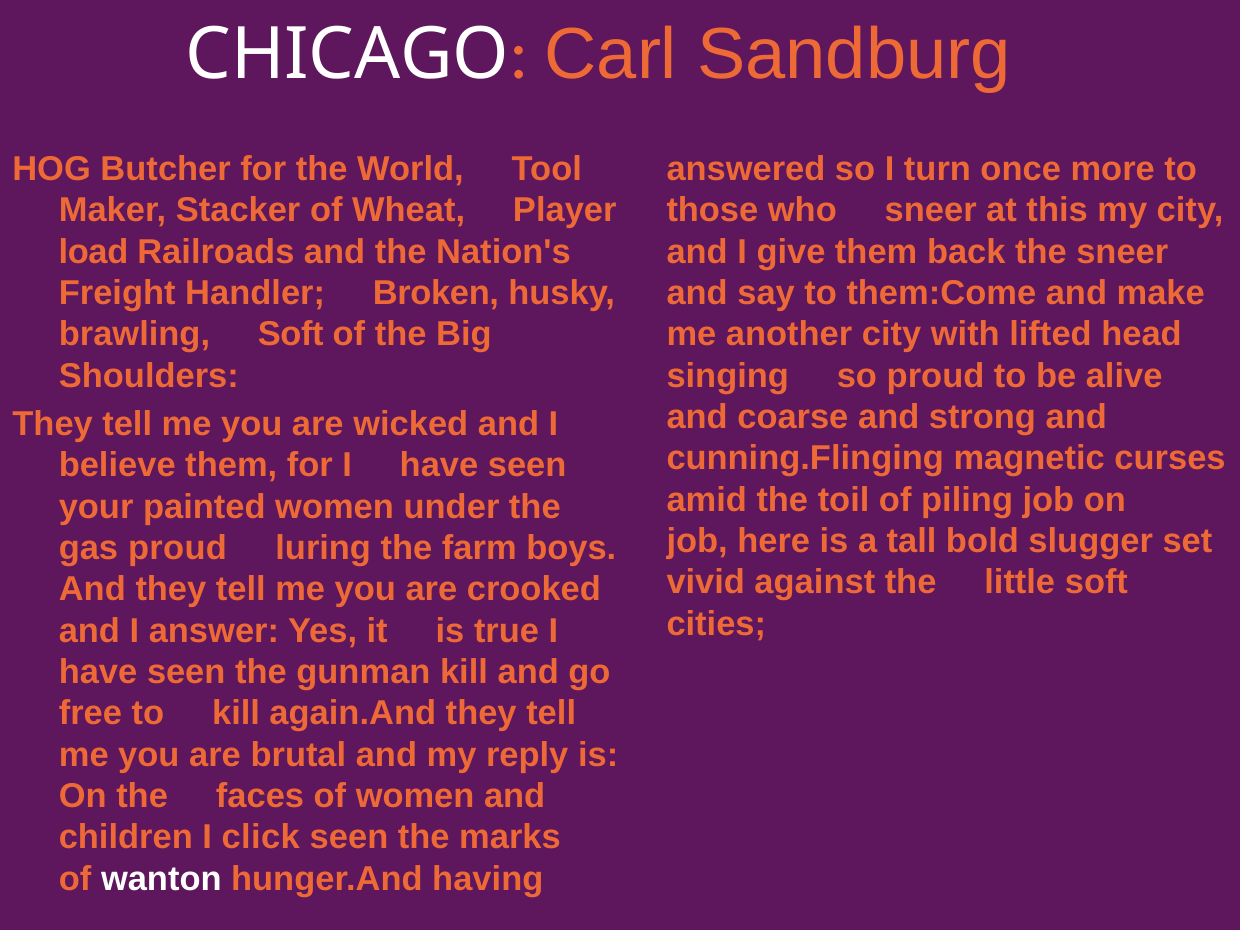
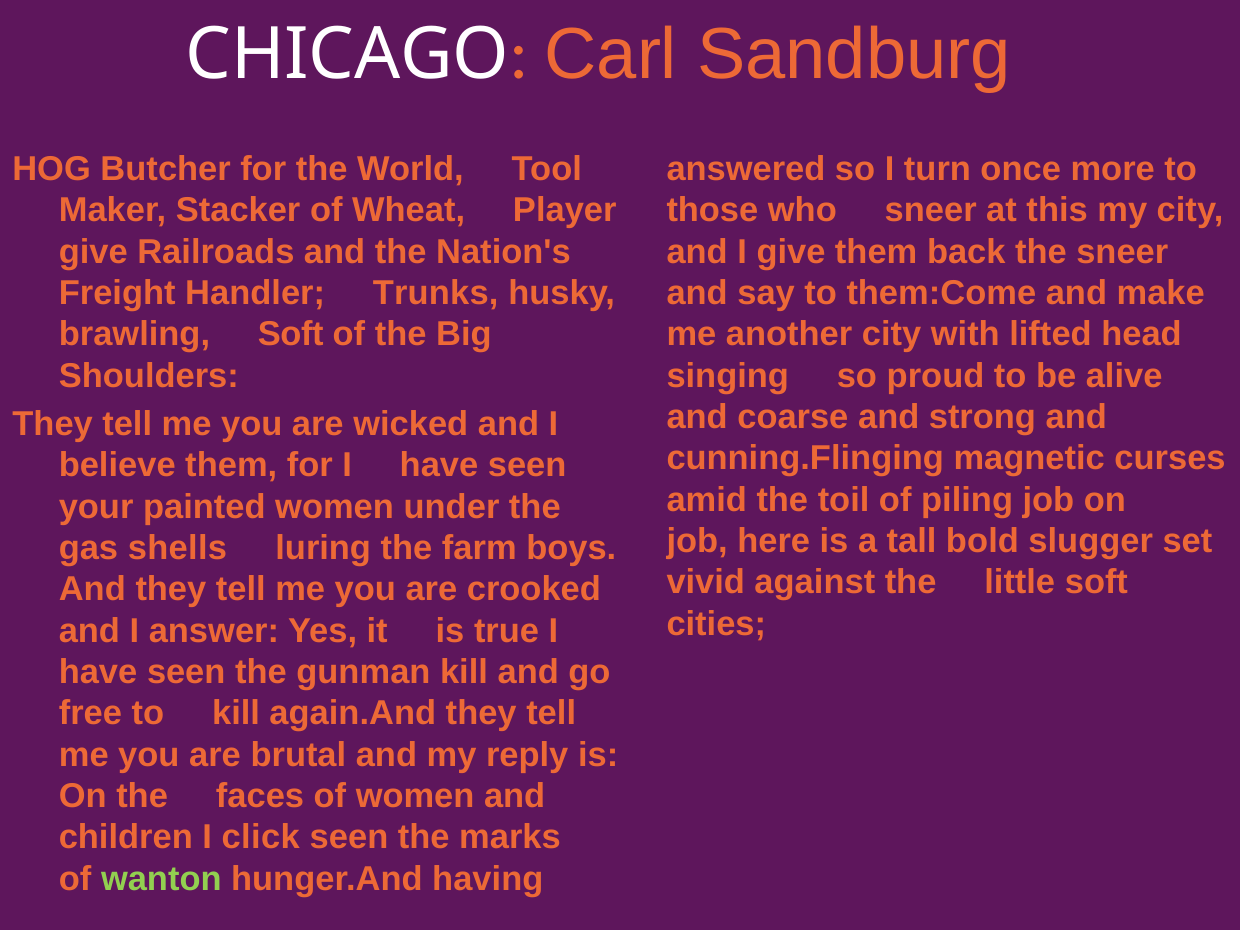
load: load -> give (93, 252)
Broken: Broken -> Trunks (436, 293)
gas proud: proud -> shells (177, 548)
wanton colour: white -> light green (161, 879)
